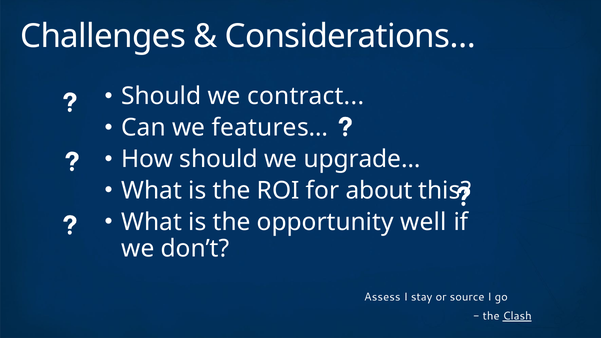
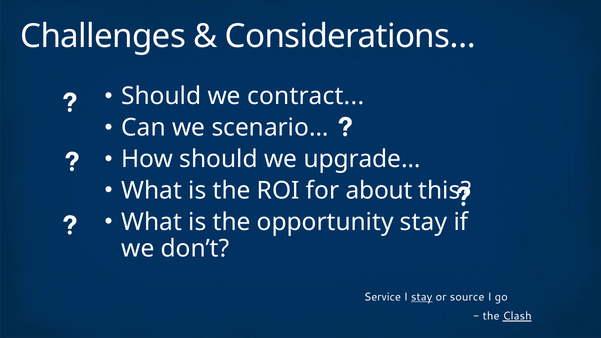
features…: features… -> scenario… (270, 128)
opportunity well: well -> stay (424, 222)
Assess: Assess -> Service (382, 297)
stay underline: none -> present (422, 297)
